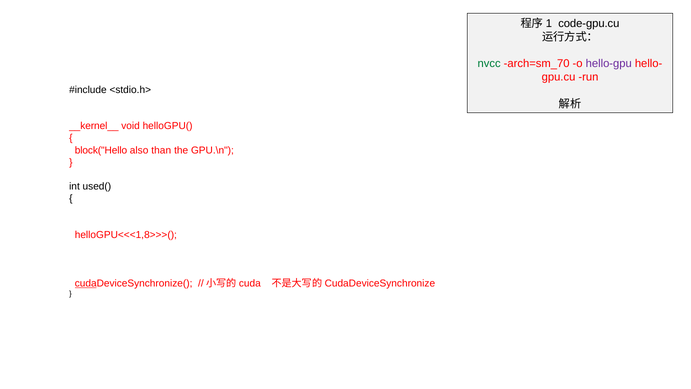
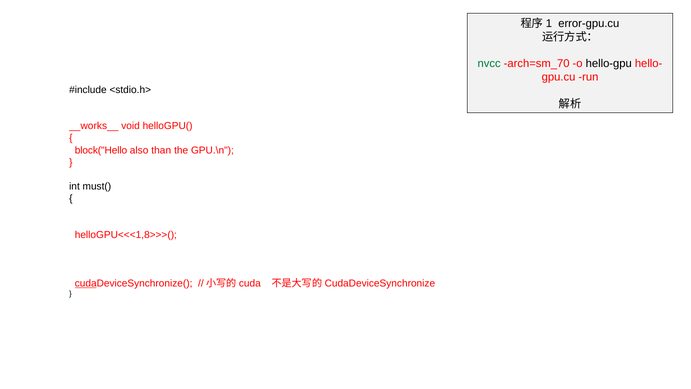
code-gpu.cu: code-gpu.cu -> error-gpu.cu (589, 23)
hello-gpu colour: purple -> black (609, 64)
__kernel__: __kernel__ -> __works__ (94, 126)
used(: used( -> must( (97, 186)
